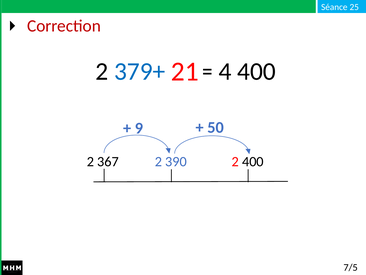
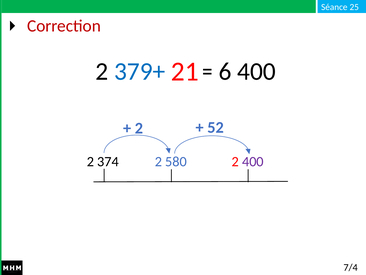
4: 4 -> 6 (225, 71)
50: 50 -> 52 (216, 127)
9: 9 -> 2 (139, 128)
367: 367 -> 374 (108, 161)
390: 390 -> 580 (176, 161)
400 colour: black -> purple (253, 161)
7/5: 7/5 -> 7/4 (351, 267)
